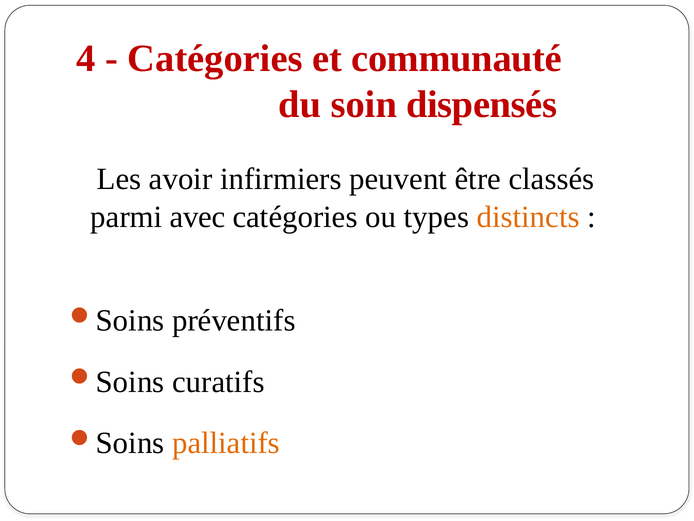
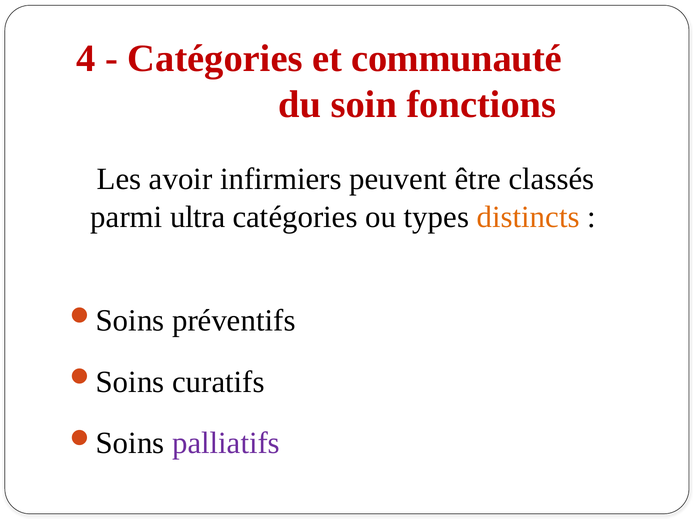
dispensés: dispensés -> fonctions (481, 104)
avec: avec -> ultra (198, 217)
palliatifs colour: orange -> purple (226, 443)
